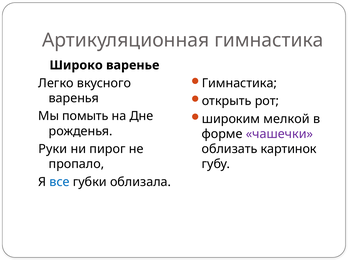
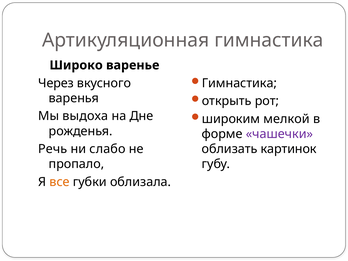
Легко: Легко -> Через (56, 83)
помыть: помыть -> выдоха (85, 116)
Руки: Руки -> Речь (53, 149)
пирог: пирог -> слабо (107, 149)
все colour: blue -> orange (60, 182)
